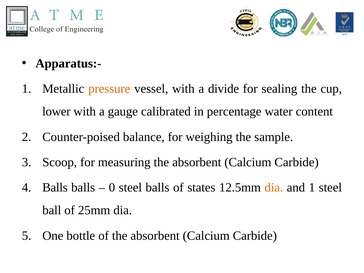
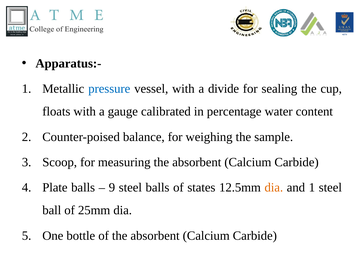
pressure colour: orange -> blue (109, 89)
lower: lower -> floats (56, 111)
Balls: Balls -> Plate (55, 188)
0: 0 -> 9 (112, 188)
